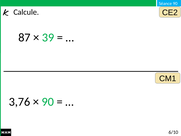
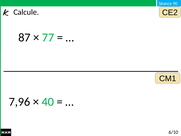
39: 39 -> 77 (48, 37)
3,76: 3,76 -> 7,96 (20, 102)
90: 90 -> 40 (48, 102)
